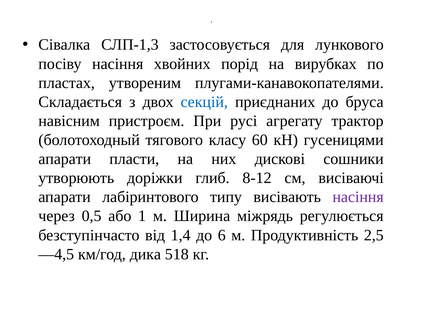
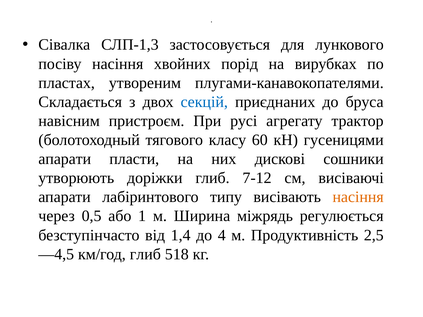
8-12: 8-12 -> 7-12 (257, 178)
насіння colour: purple -> orange (358, 197)
6: 6 -> 4 (222, 235)
км/год дика: дика -> глиб (145, 254)
